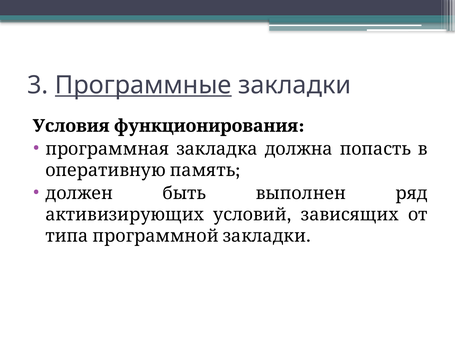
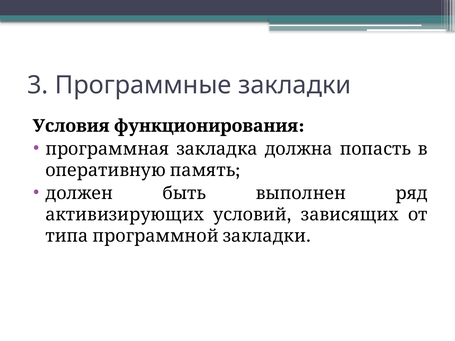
Программные underline: present -> none (143, 85)
